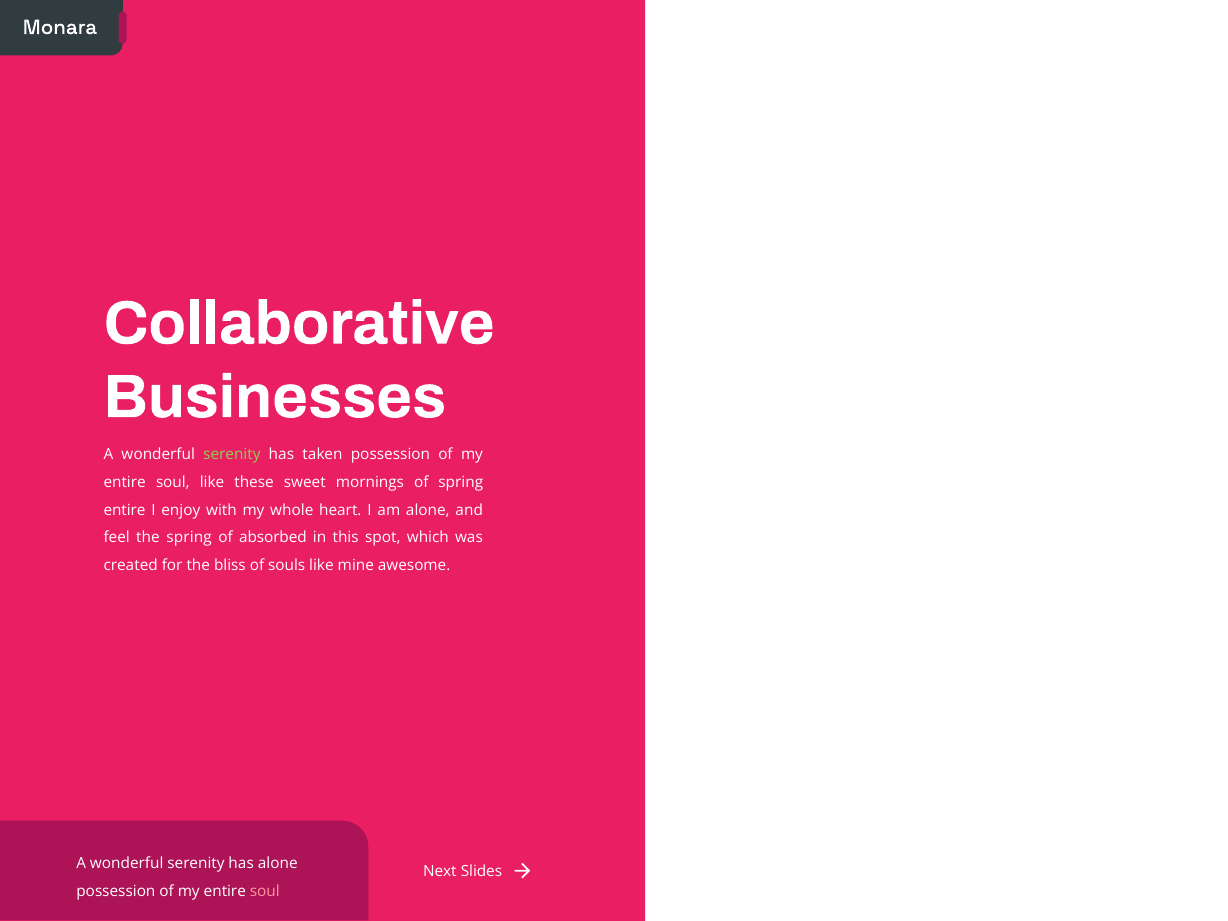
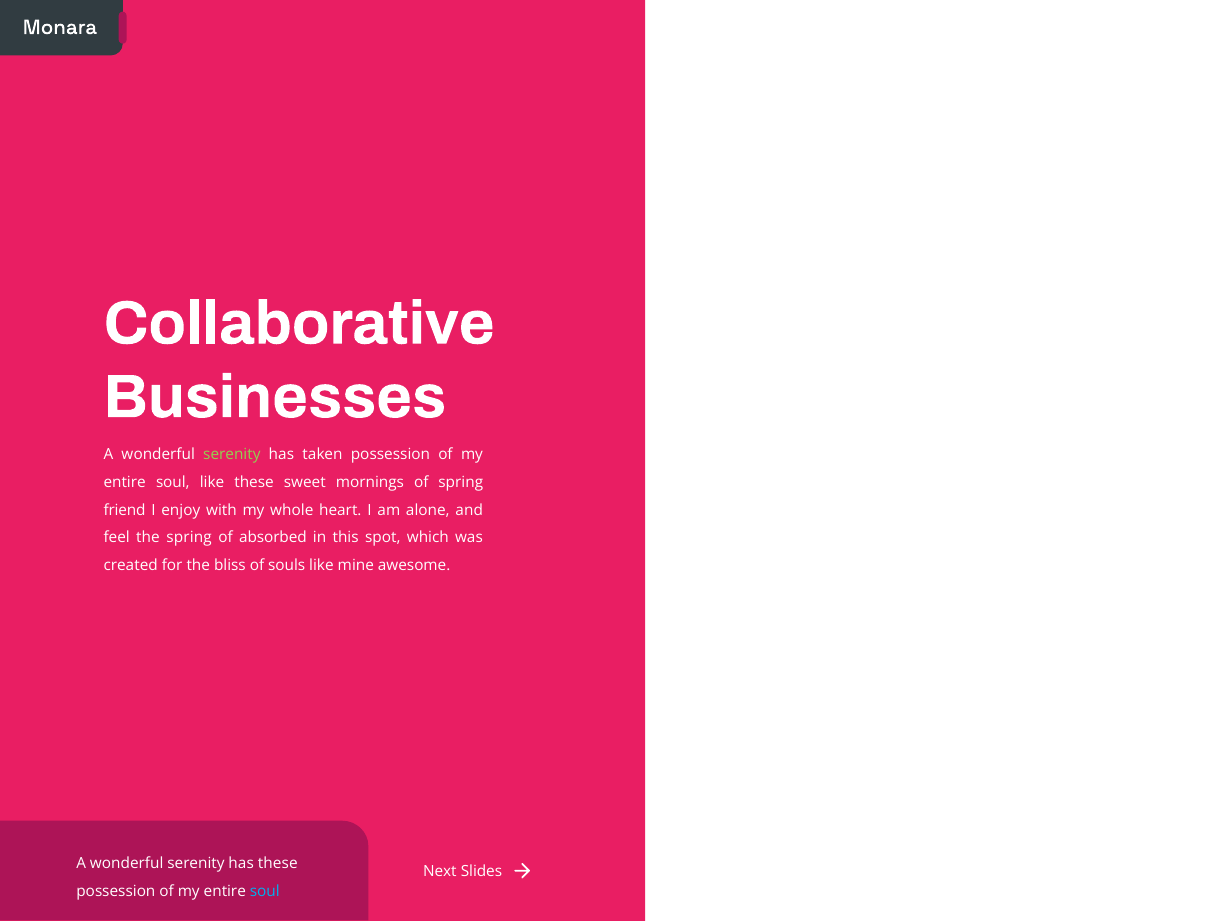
entire: entire -> friend (125, 510)
has alone: alone -> these (278, 863)
soul colour: pink -> light blue (265, 891)
